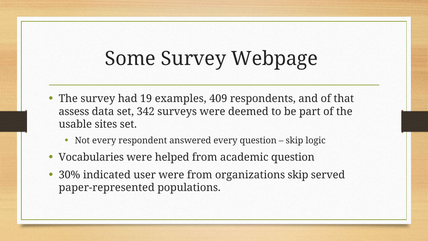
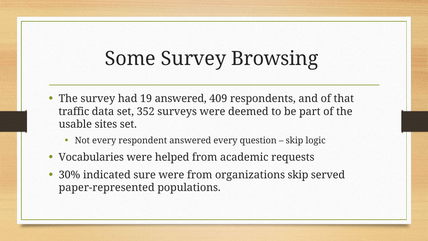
Webpage: Webpage -> Browsing (275, 59)
19 examples: examples -> answered (181, 99)
assess: assess -> traffic (74, 111)
342: 342 -> 352 (146, 111)
academic question: question -> requests (293, 157)
user: user -> sure (145, 175)
